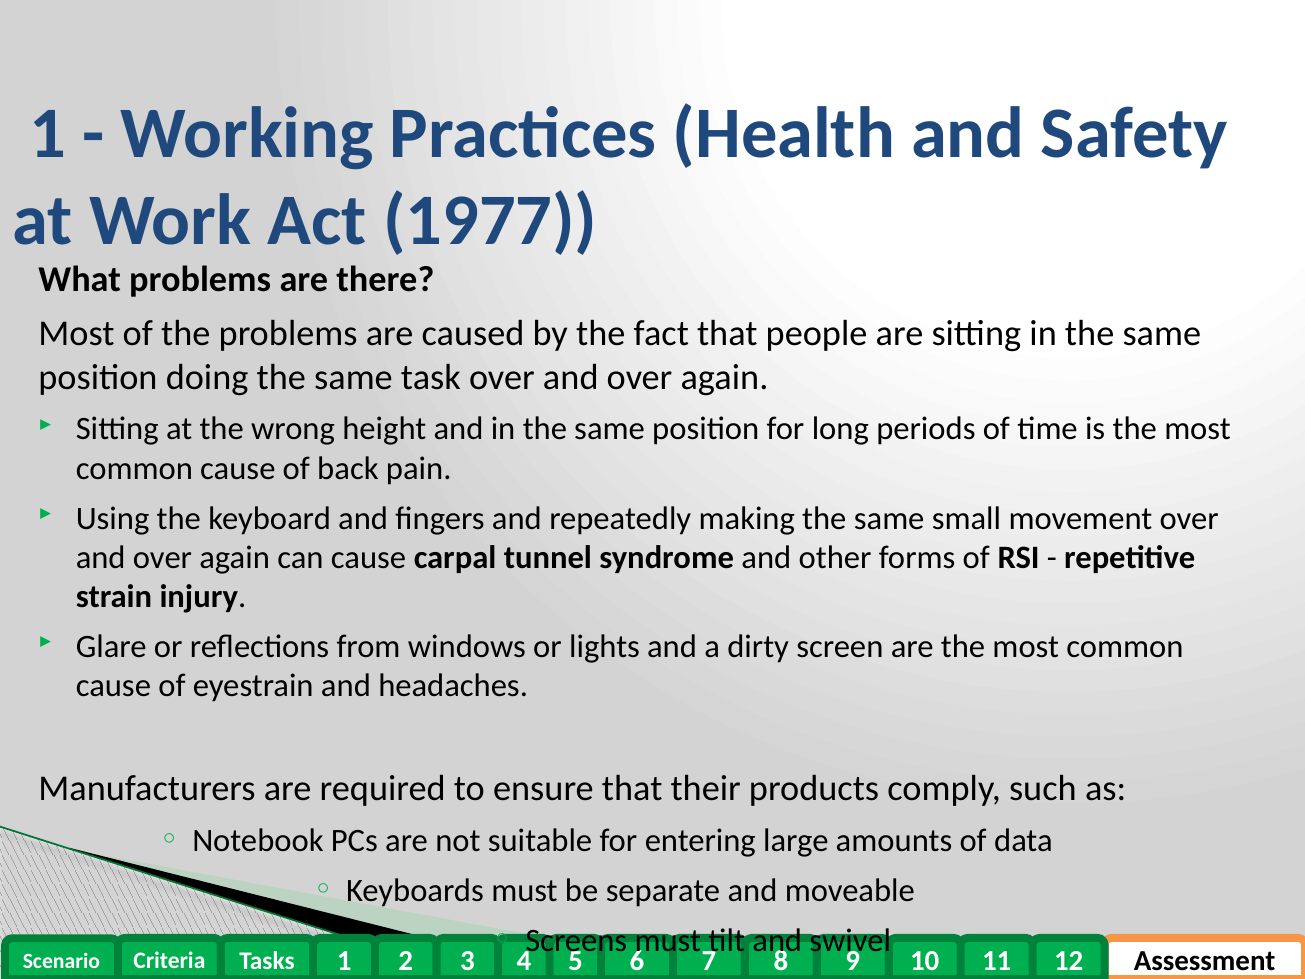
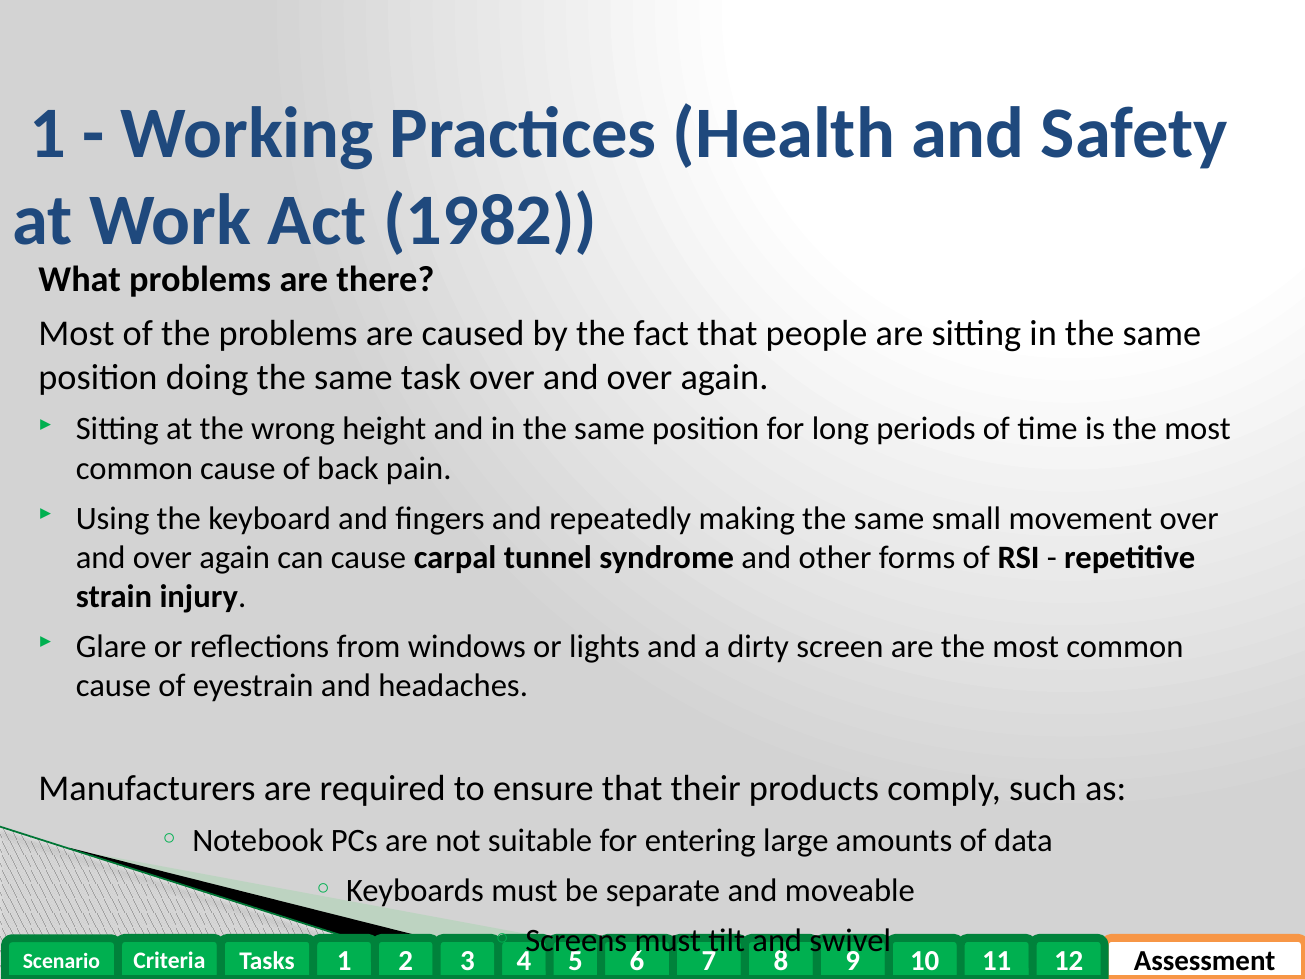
1977: 1977 -> 1982 (490, 221)
